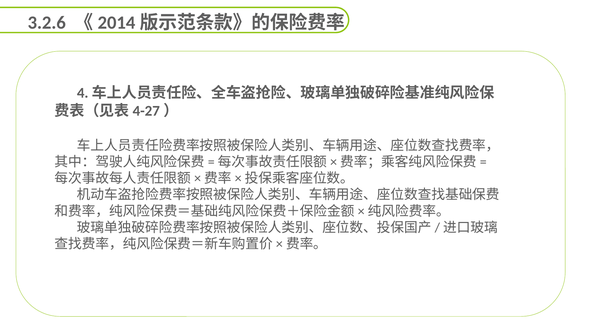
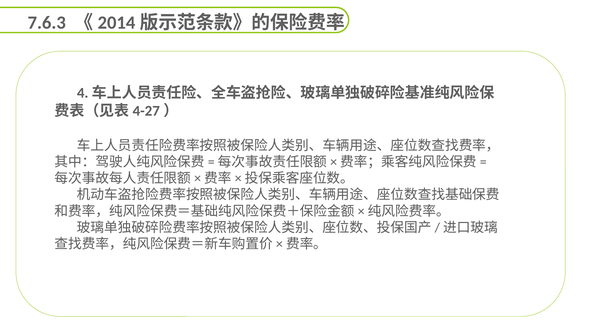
3.2.6: 3.2.6 -> 7.6.3 (47, 23)
